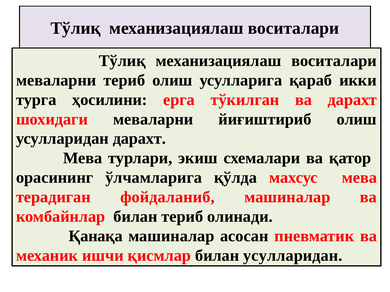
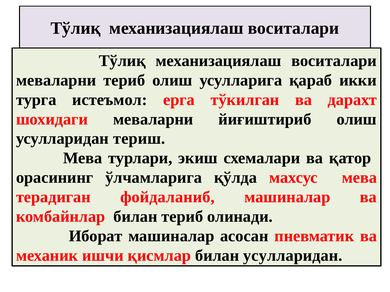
ҳосилини: ҳосилини -> истеъмол (110, 100)
усулларидан дарахт: дарахт -> териш (139, 139)
Қанақа: Қанақа -> Иборат (96, 236)
